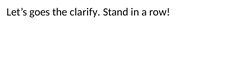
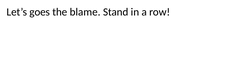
clarify: clarify -> blame (85, 12)
